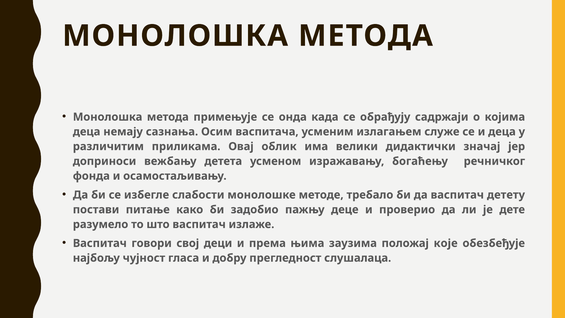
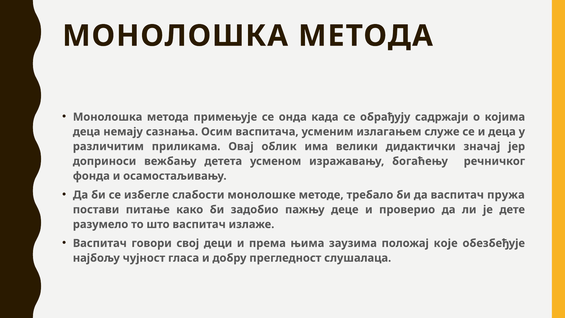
детету: детету -> пружа (506, 195)
